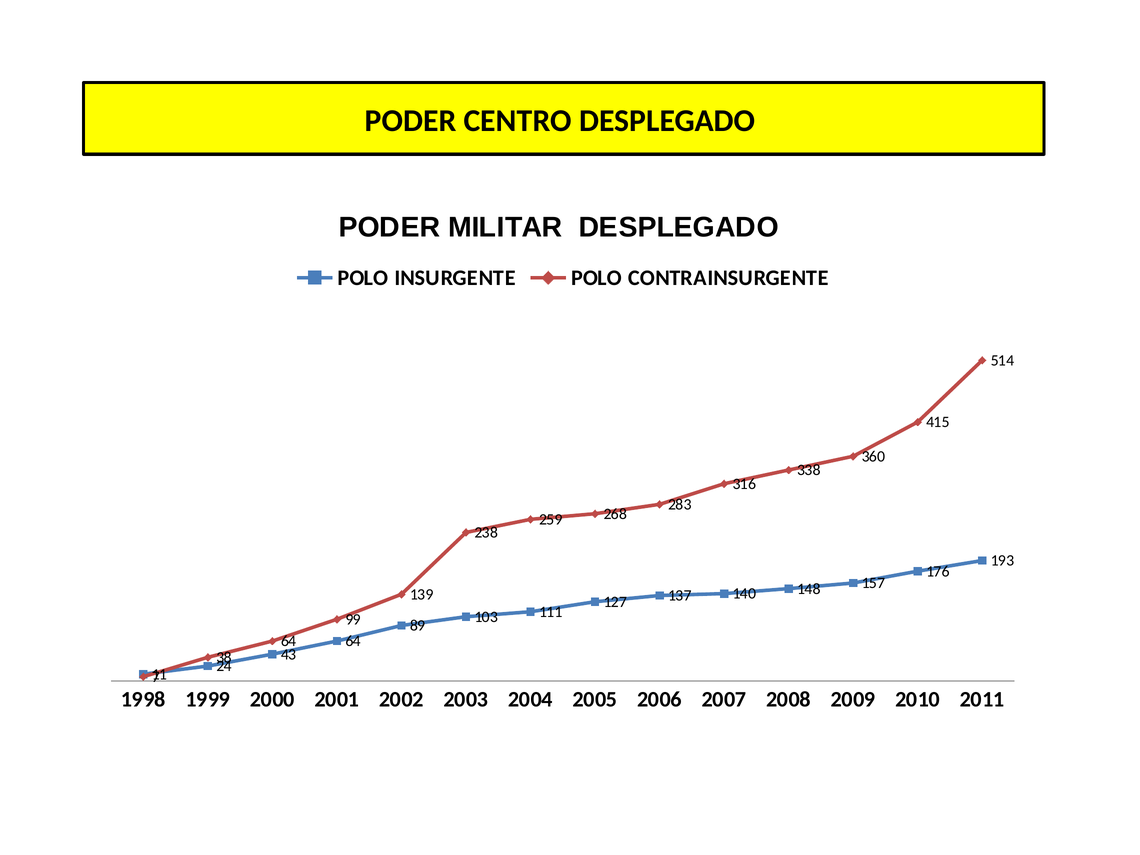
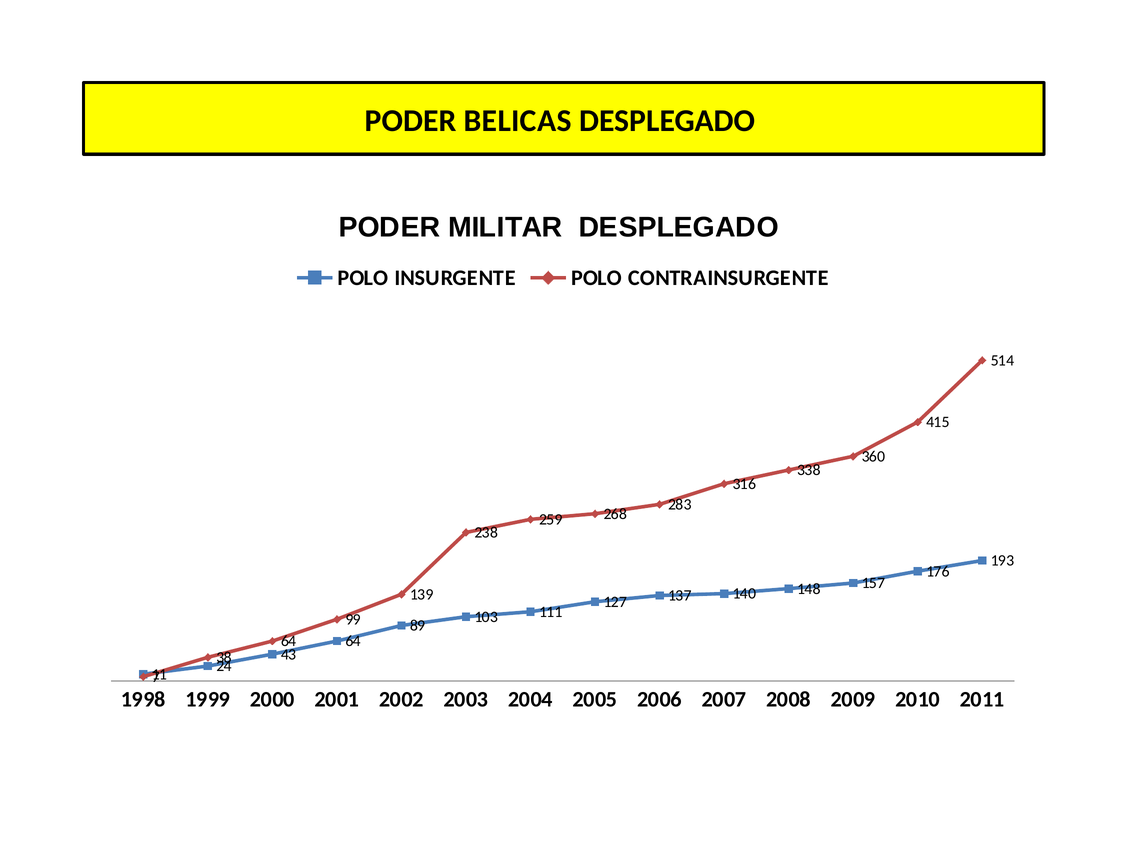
CENTRO: CENTRO -> BELICAS (518, 121)
